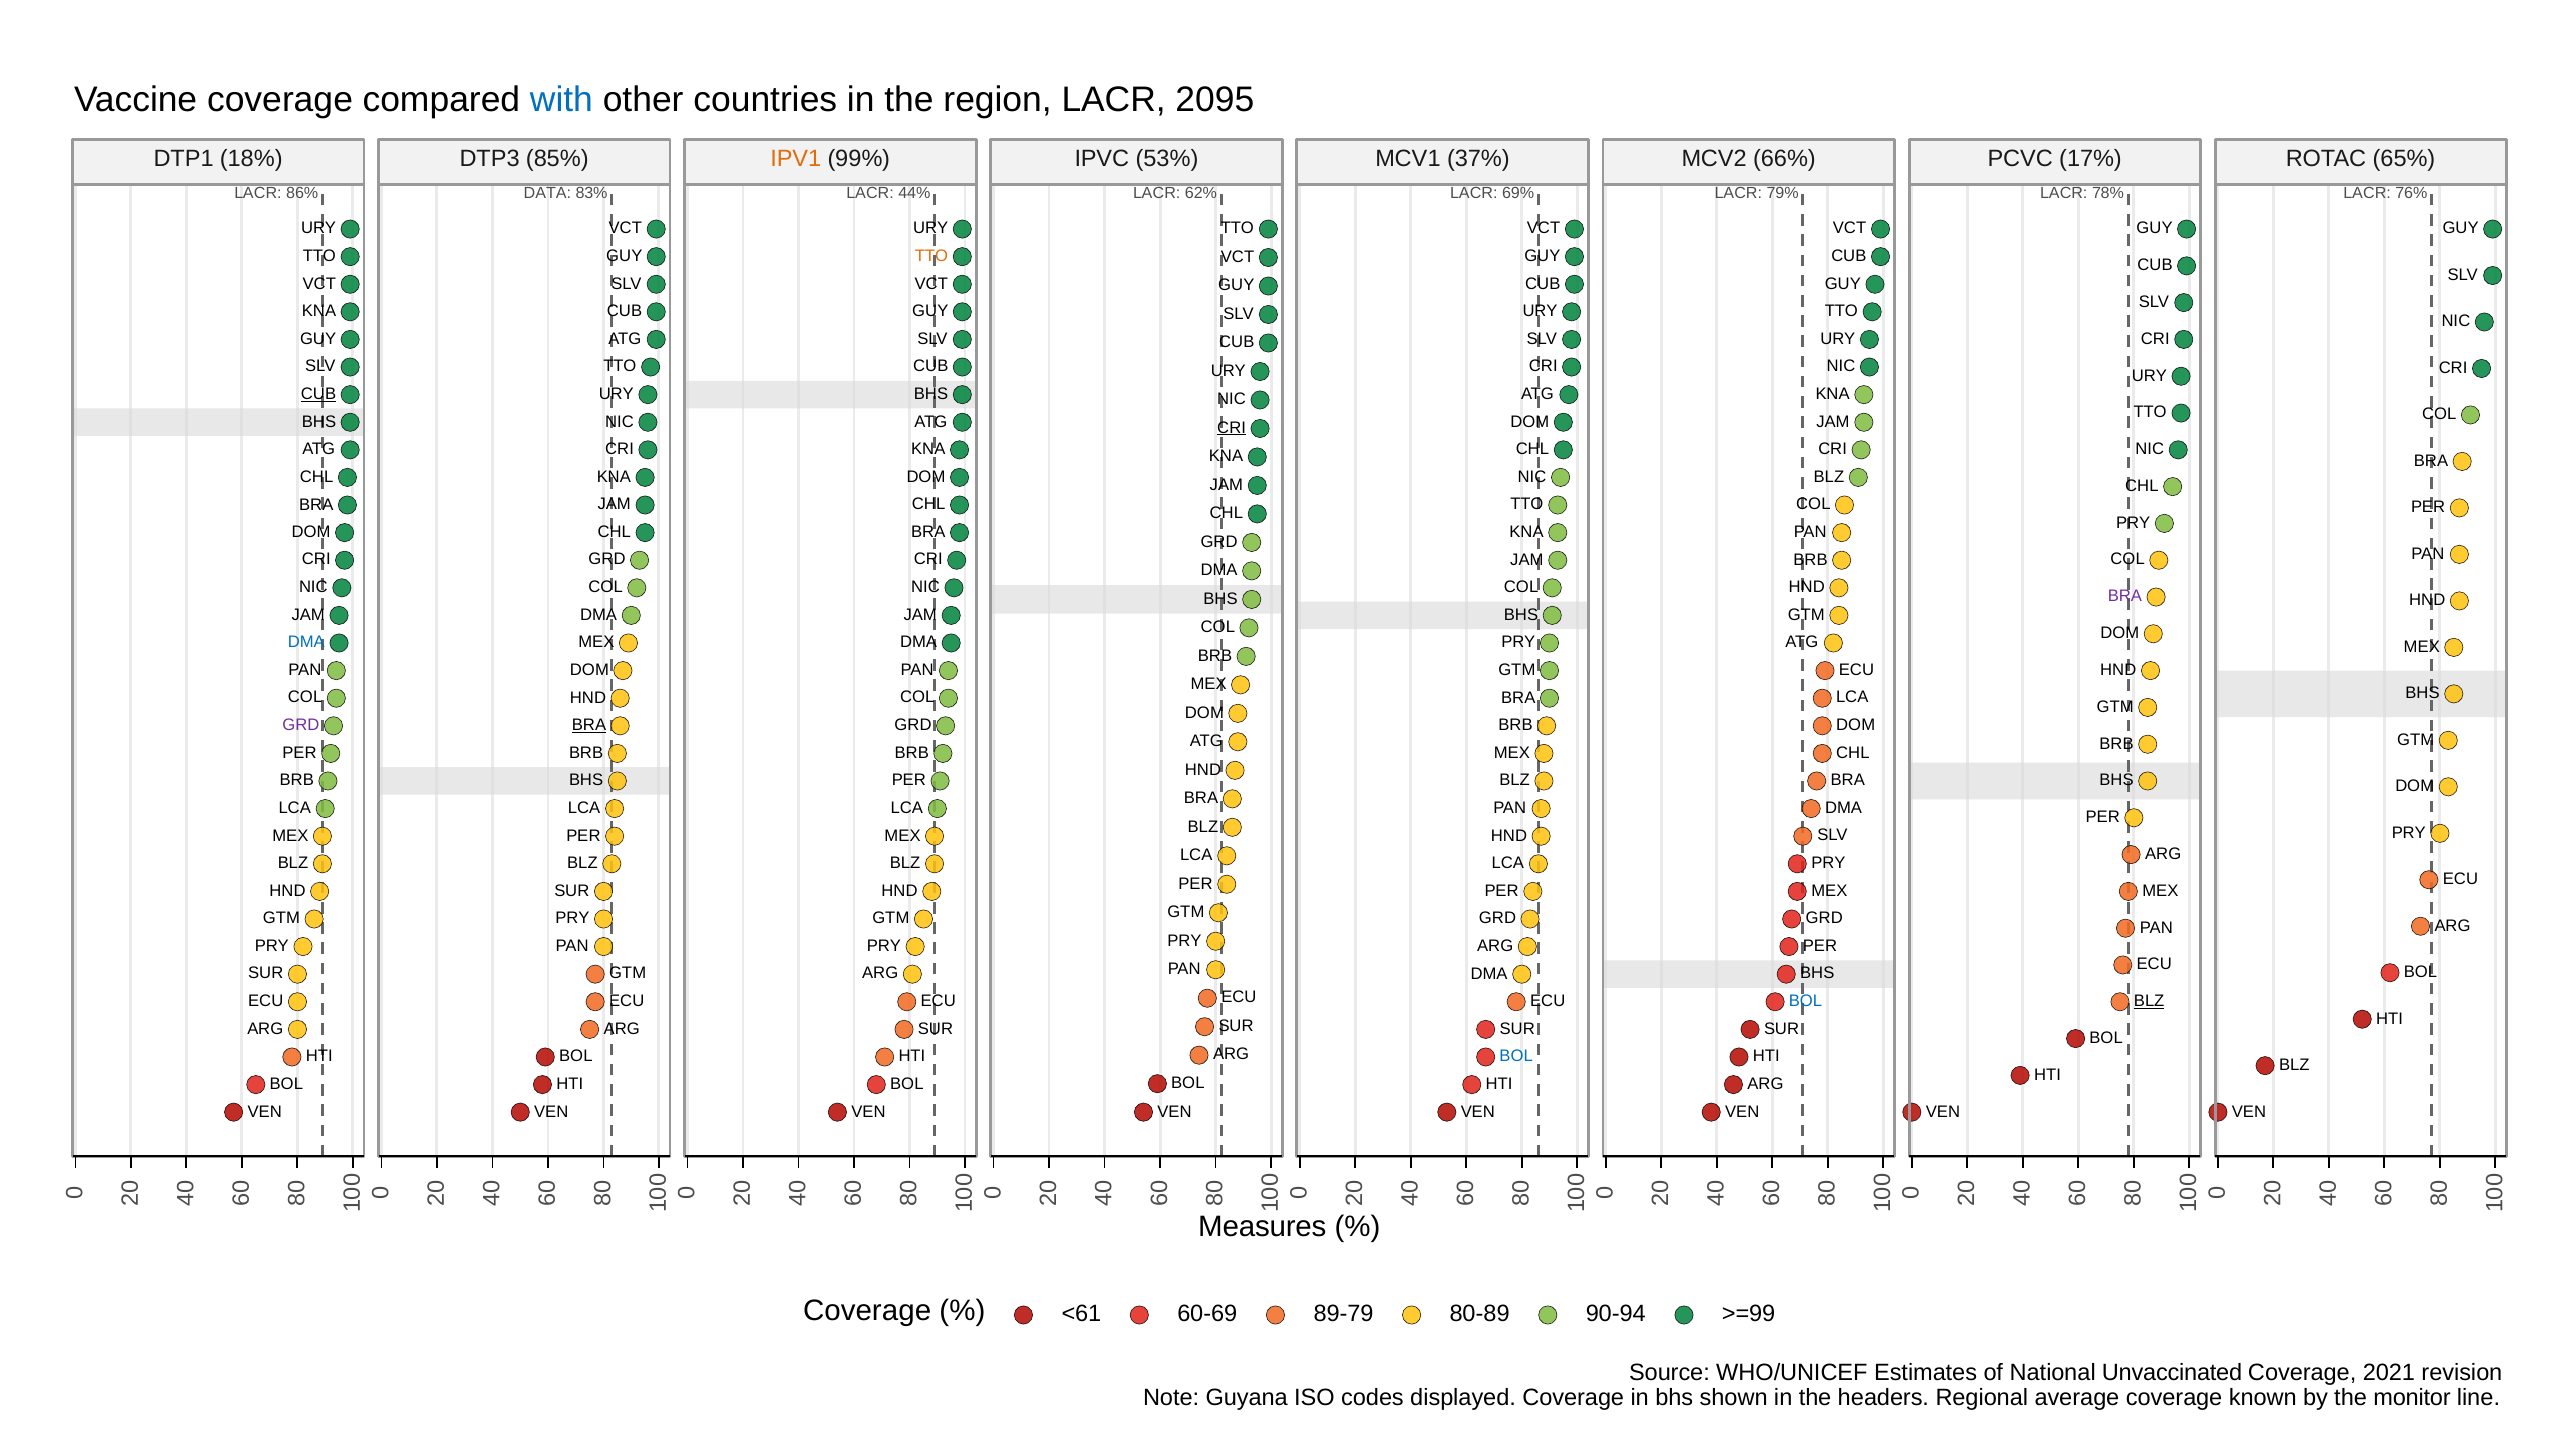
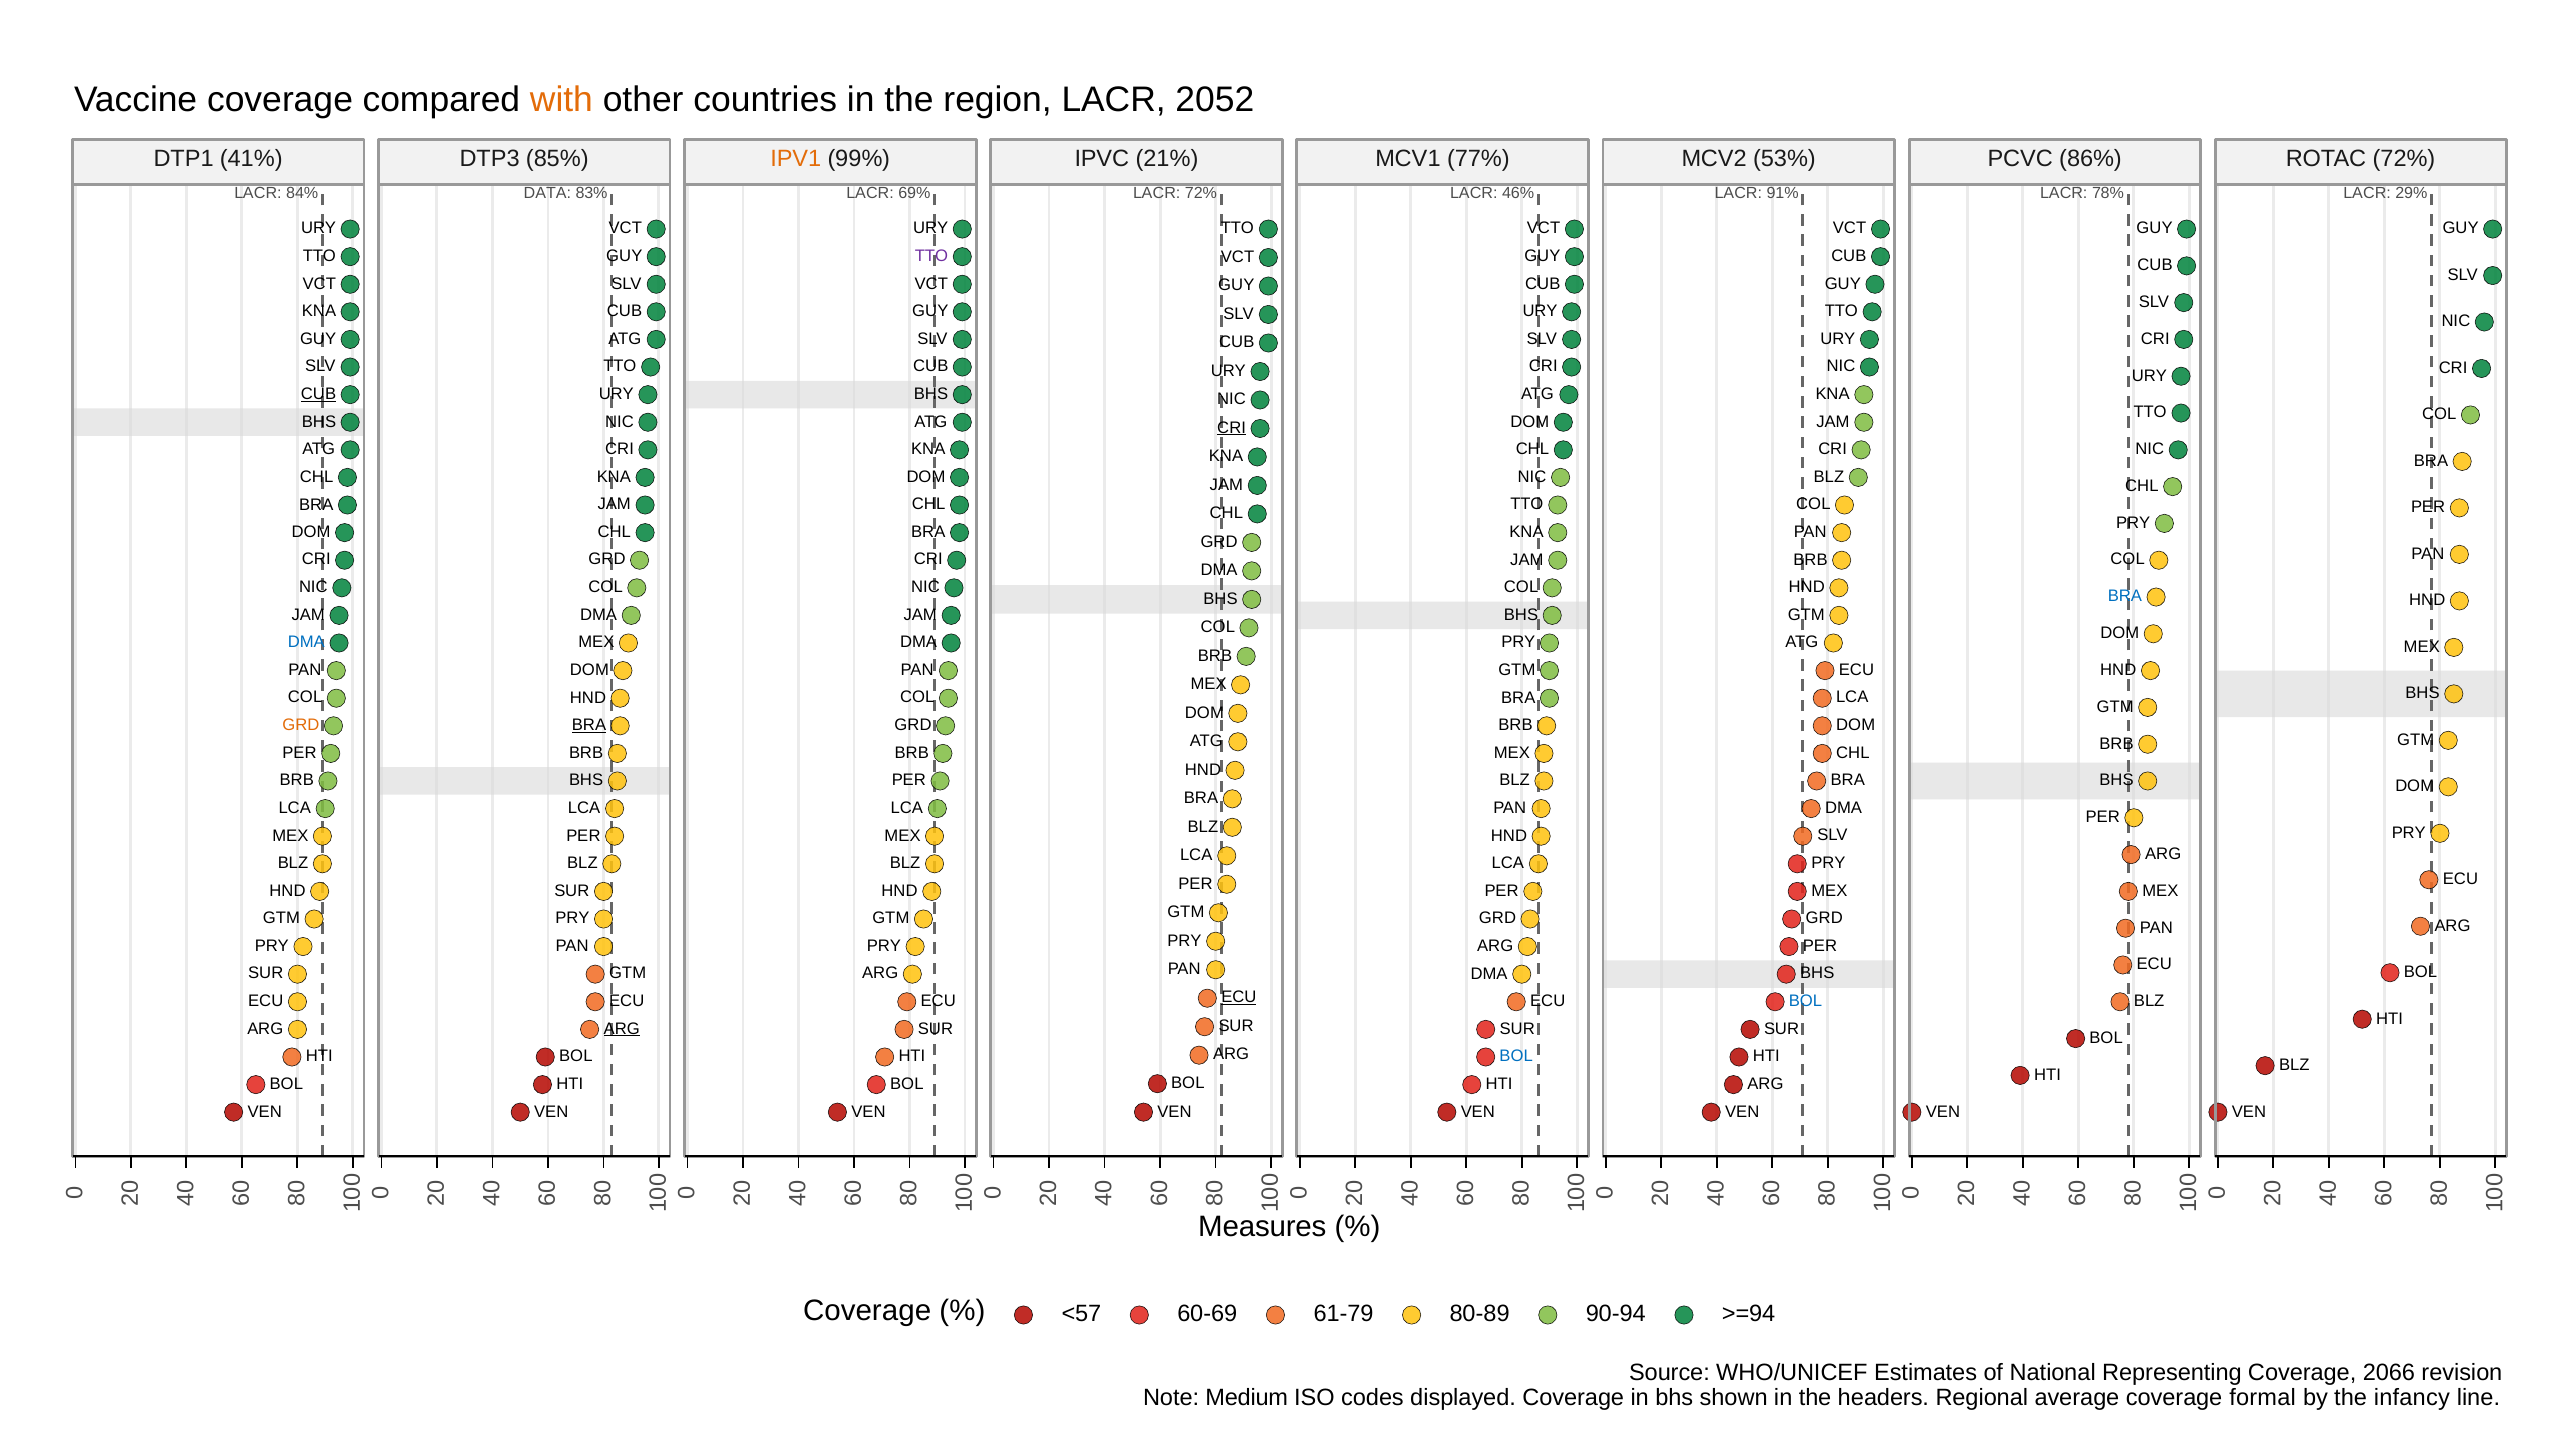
with colour: blue -> orange (561, 100)
2095: 2095 -> 2052 (1215, 100)
18%: 18% -> 41% (251, 159)
53%: 53% -> 21% (1167, 159)
37%: 37% -> 77% (1478, 159)
66%: 66% -> 53% (1784, 159)
17%: 17% -> 86% (2091, 159)
ROTAC 65%: 65% -> 72% (2404, 159)
86%: 86% -> 84% (302, 193)
44%: 44% -> 69% (914, 193)
LACR 62%: 62% -> 72% (1201, 193)
69%: 69% -> 46% (1518, 193)
79%: 79% -> 91% (1783, 193)
76%: 76% -> 29% (2411, 193)
TTO colour: orange -> purple (931, 256)
BRA colour: purple -> blue (2125, 596)
GRD colour: purple -> orange (301, 725)
ECU underline: none -> present (1239, 997)
BLZ underline: present -> none (2149, 1001)
ARG underline: none -> present (622, 1029)
<61: <61 -> <57 (1081, 1314)
89-79: 89-79 -> 61-79 (1344, 1314)
>=99: >=99 -> >=94 (1749, 1314)
Unvaccinated: Unvaccinated -> Representing (2172, 1373)
2021: 2021 -> 2066 (2389, 1373)
Guyana: Guyana -> Medium (1247, 1398)
known: known -> formal (2263, 1398)
monitor: monitor -> infancy (2412, 1398)
